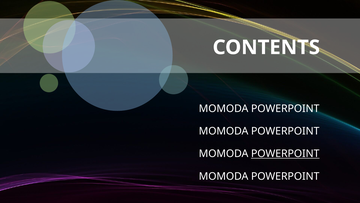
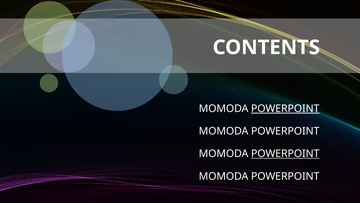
POWERPOINT underline: none -> present (285, 108)
